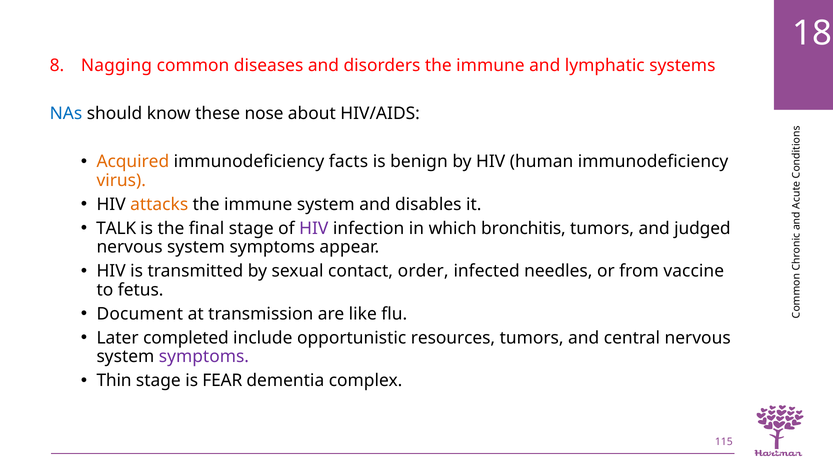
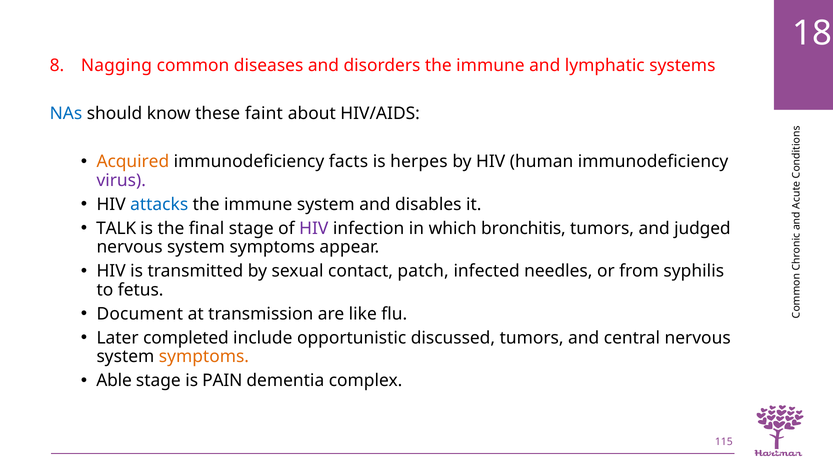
nose: nose -> faint (264, 114)
benign: benign -> herpes (419, 162)
virus colour: orange -> purple (121, 180)
attacks colour: orange -> blue (159, 204)
order: order -> patch (423, 271)
vaccine: vaccine -> syphilis (694, 271)
resources: resources -> discussed (453, 338)
symptoms colour: purple -> orange (204, 356)
Thin: Thin -> Able (114, 380)
FEAR: FEAR -> PAIN (222, 380)
